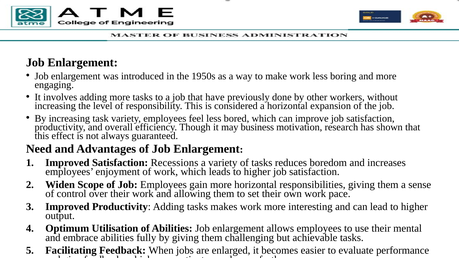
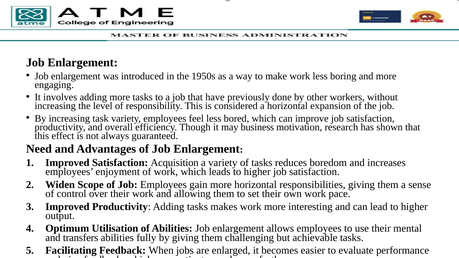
Recessions: Recessions -> Acquisition (175, 163)
embrace: embrace -> transfers (81, 238)
